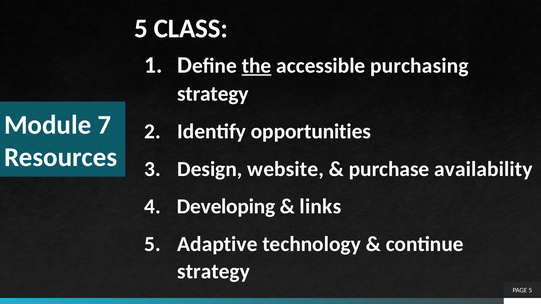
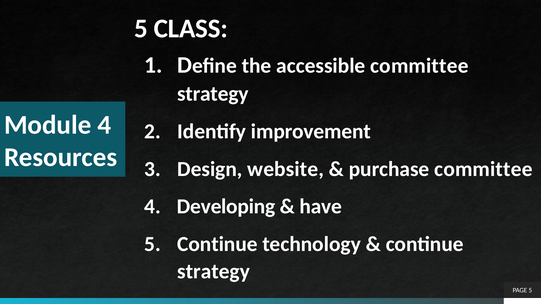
the underline: present -> none (257, 66)
accessible purchasing: purchasing -> committee (419, 66)
Module 7: 7 -> 4 (104, 125)
opportunities: opportunities -> improvement (311, 131)
purchase availability: availability -> committee (483, 169)
links: links -> have (321, 207)
5 Adaptive: Adaptive -> Continue (217, 244)
